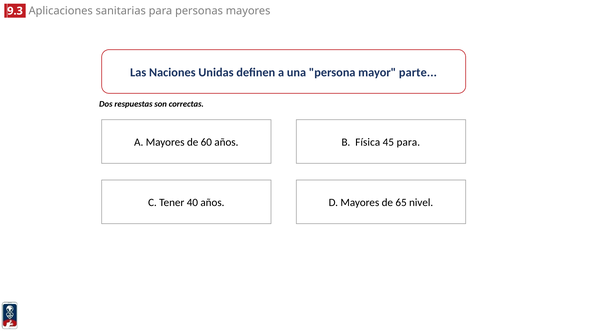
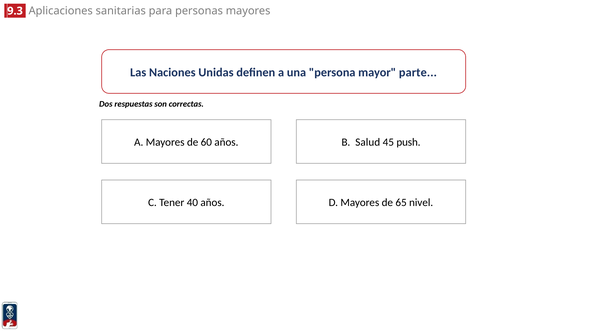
Física: Física -> Salud (368, 142)
45 para: para -> push (408, 142)
